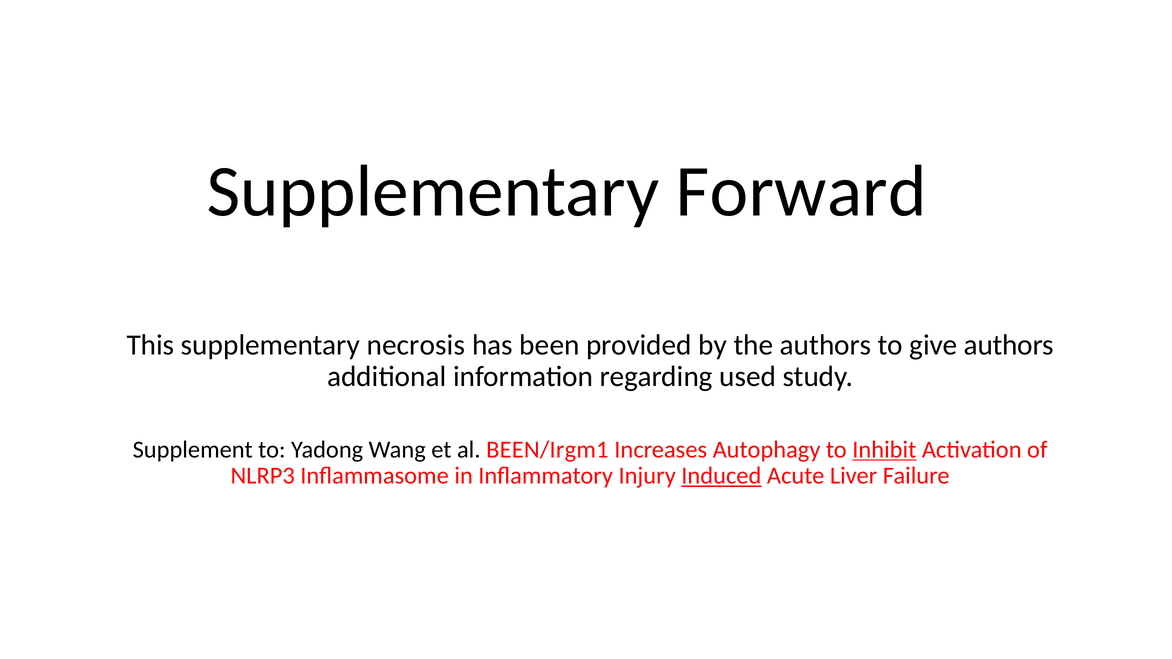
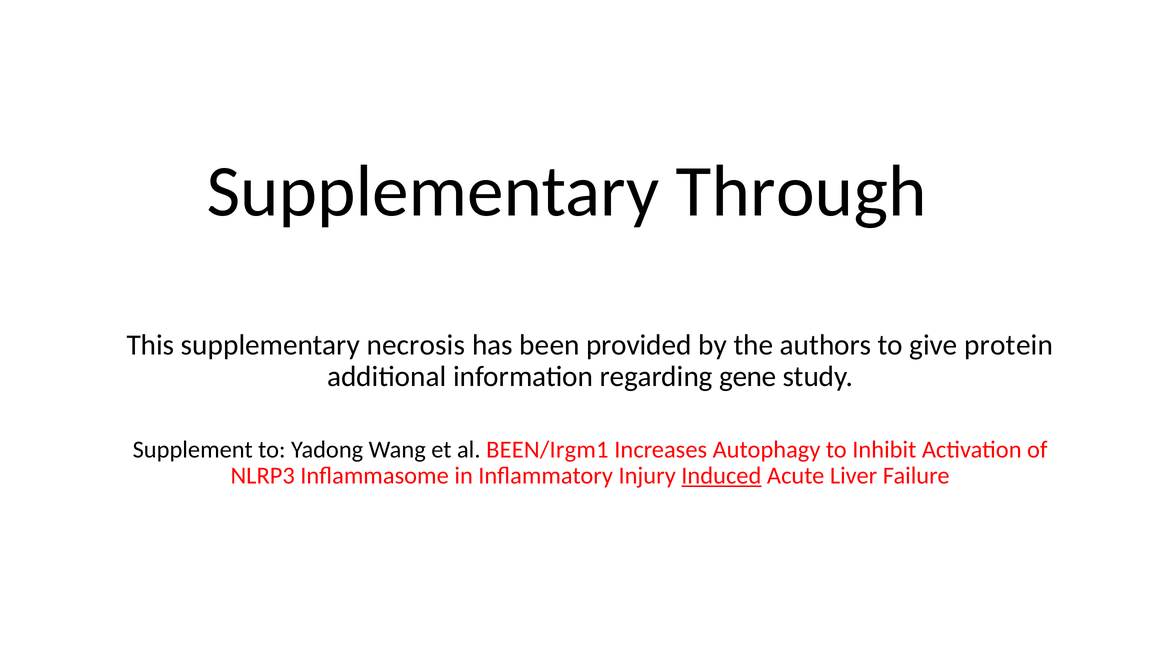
Forward: Forward -> Through (801, 192)
give authors: authors -> protein (1009, 345)
used: used -> gene (748, 377)
Inhibit underline: present -> none (884, 450)
